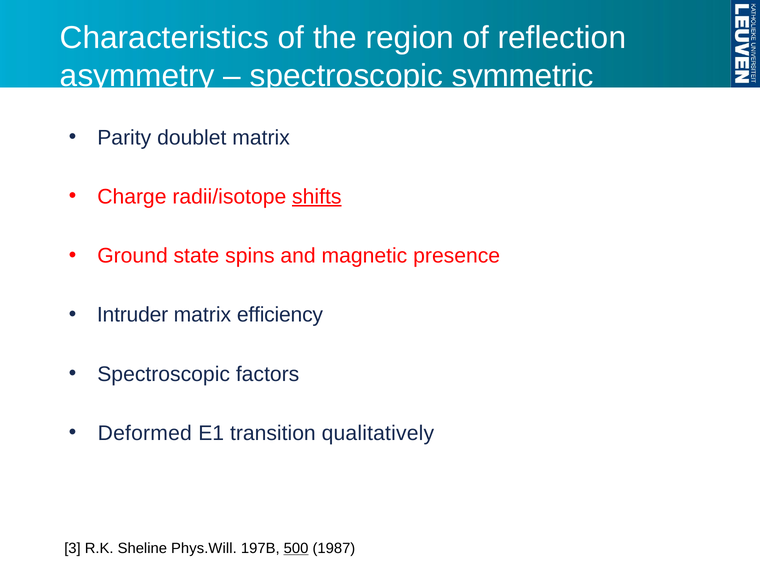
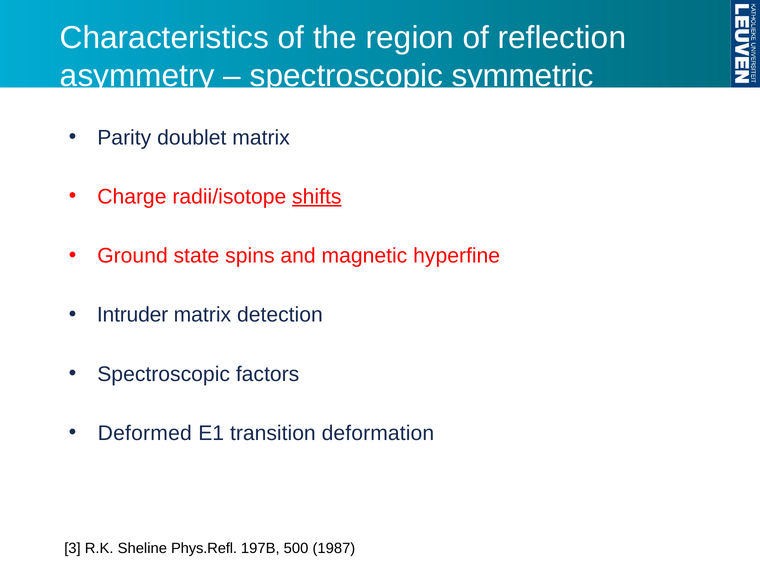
presence: presence -> hyperfine (457, 256)
efficiency: efficiency -> detection (280, 315)
qualitatively: qualitatively -> deformation (378, 433)
Phys.Will: Phys.Will -> Phys.Refl (204, 548)
500 underline: present -> none (296, 548)
